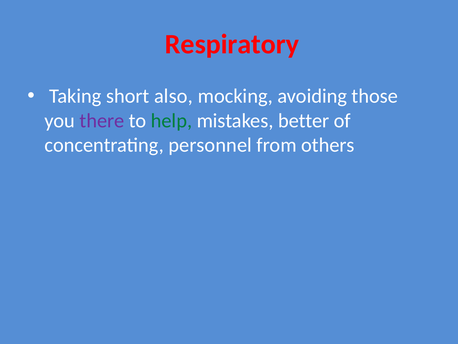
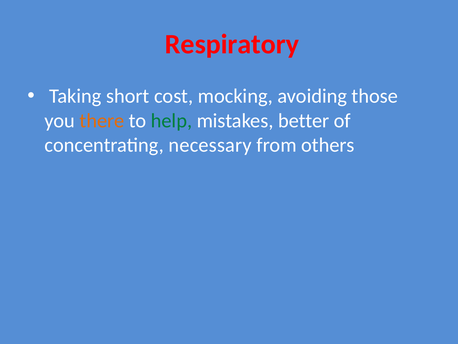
also: also -> cost (174, 96)
there colour: purple -> orange (102, 121)
personnel: personnel -> necessary (210, 145)
